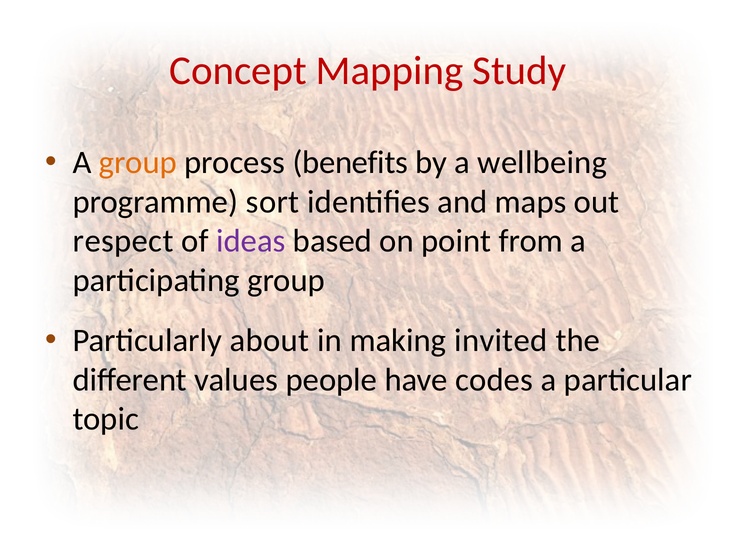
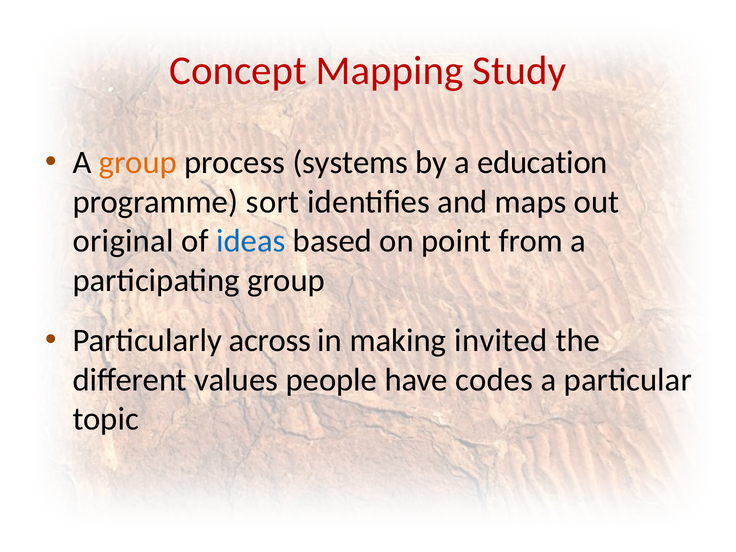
benefits: benefits -> systems (350, 163)
wellbeing: wellbeing -> education (542, 163)
respect: respect -> original (123, 241)
ideas colour: purple -> blue (251, 241)
about: about -> across (270, 340)
